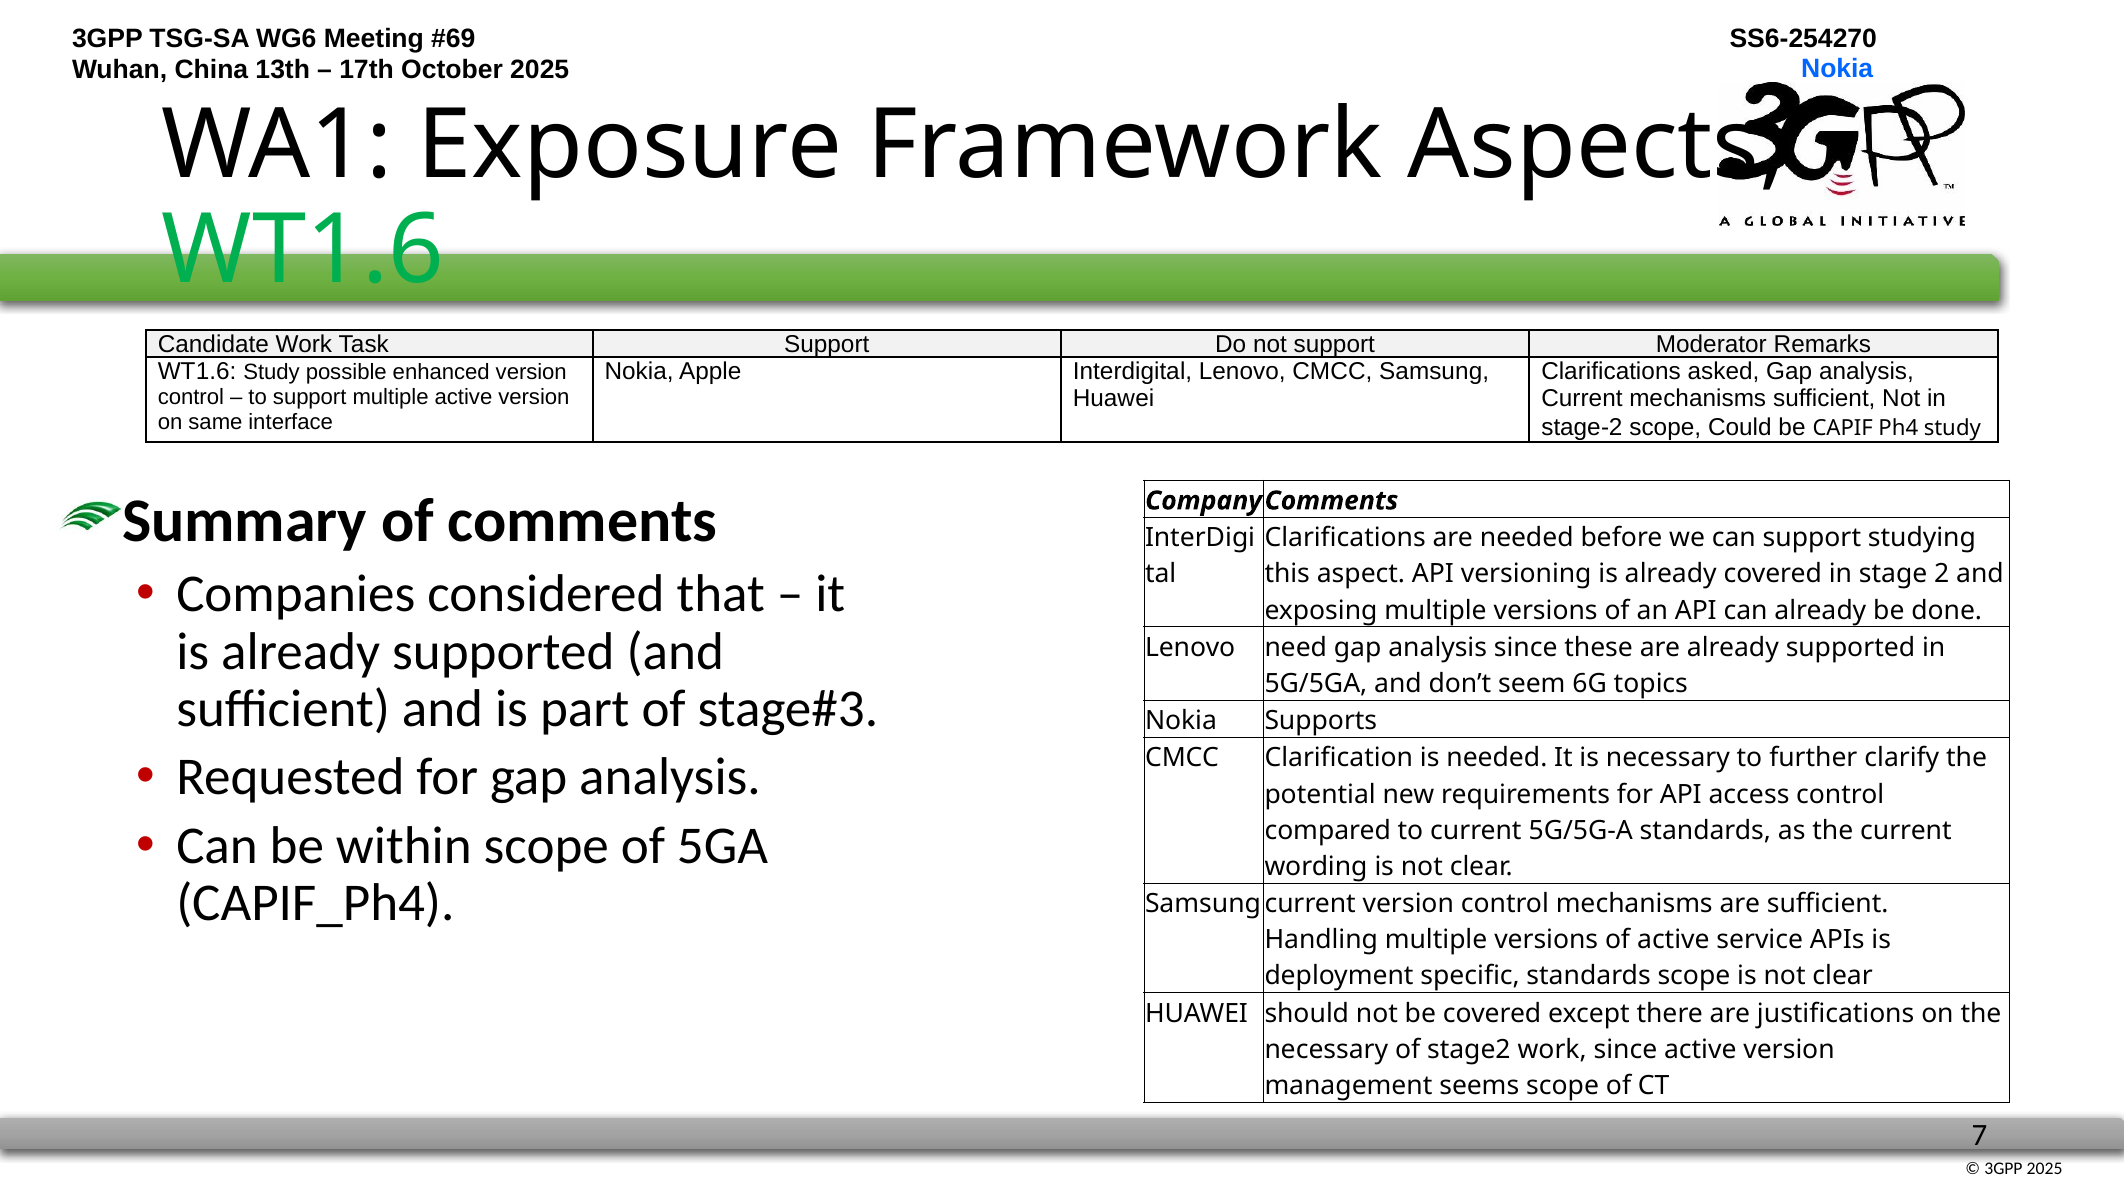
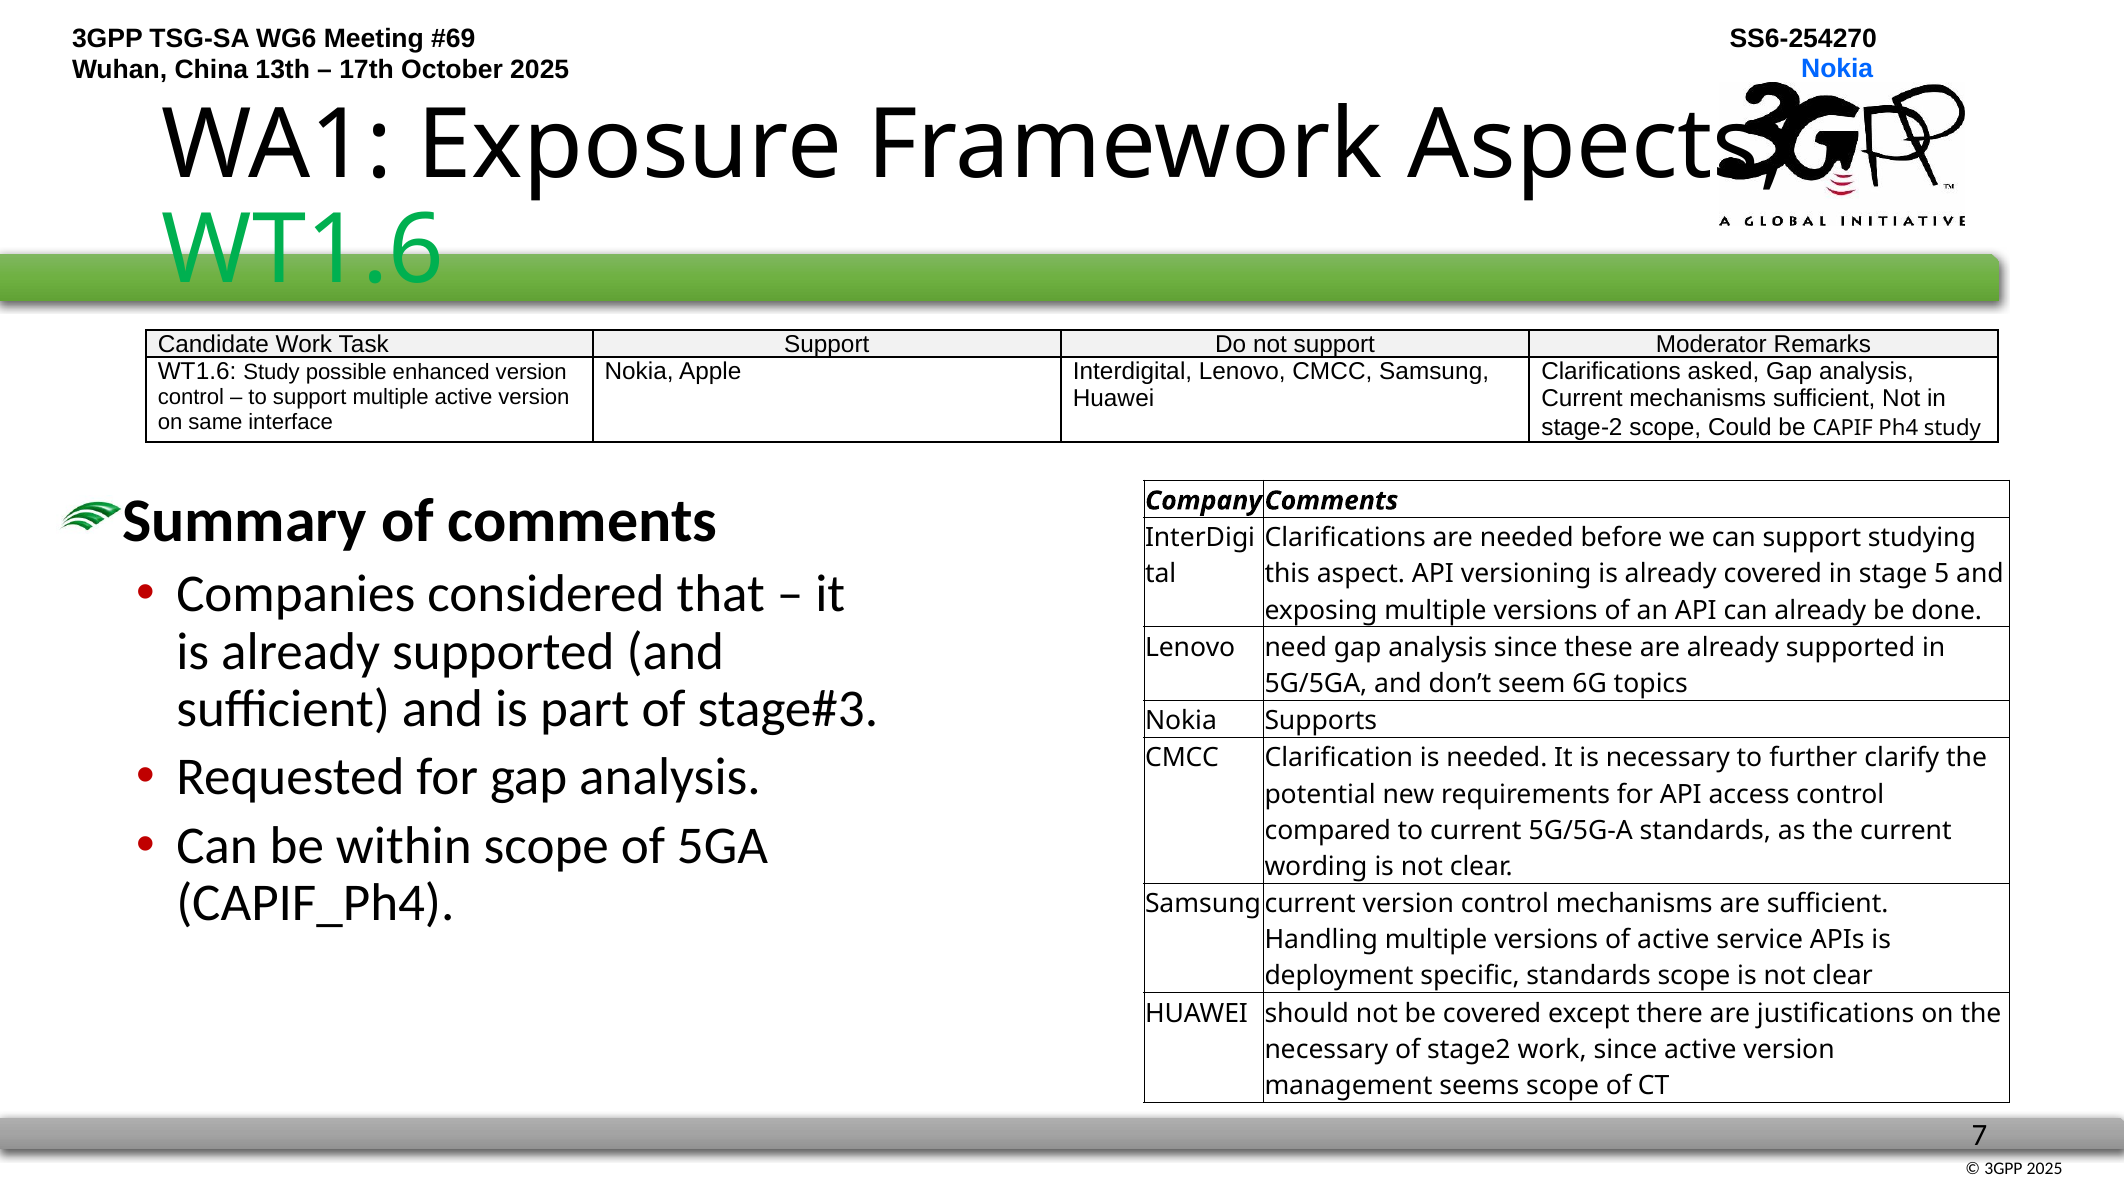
2: 2 -> 5 (1942, 574)
